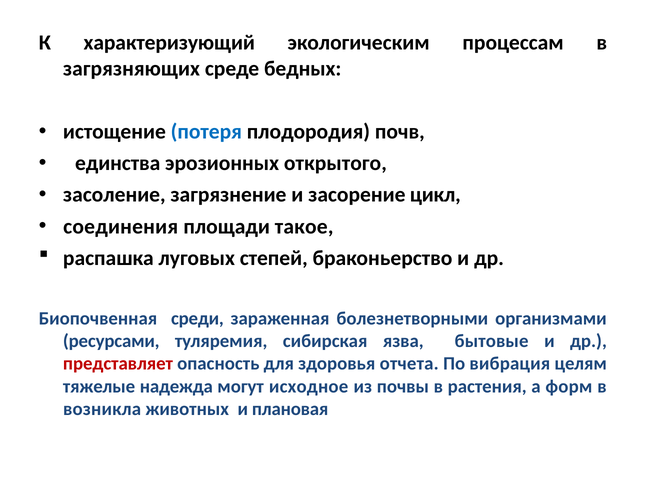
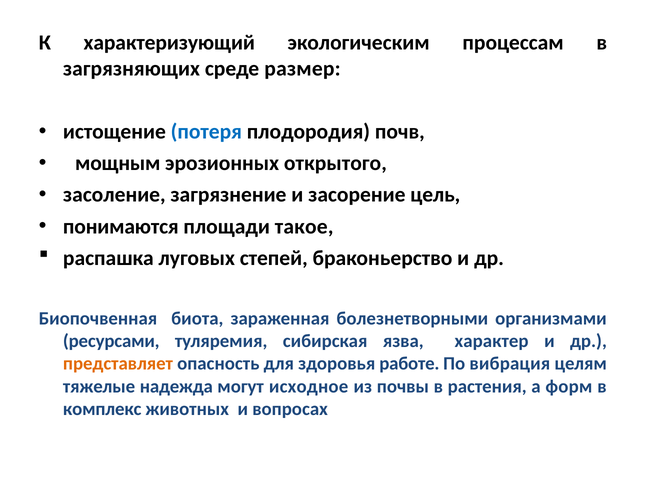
бедных: бедных -> размер (303, 69)
единства: единства -> мощным (118, 163)
цикл: цикл -> цель (435, 195)
соединения: соединения -> понимаются (121, 227)
среди: среди -> биота (197, 319)
бытовые: бытовые -> характер (492, 342)
представляет colour: red -> orange (118, 364)
отчета: отчета -> работе (409, 364)
возникла: возникла -> комплекс (102, 409)
плановая: плановая -> вопросах (290, 409)
